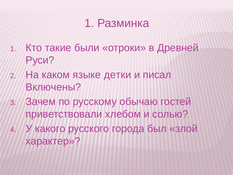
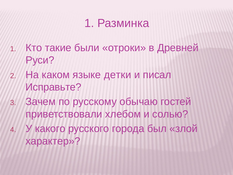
Включены: Включены -> Исправьте (53, 87)
